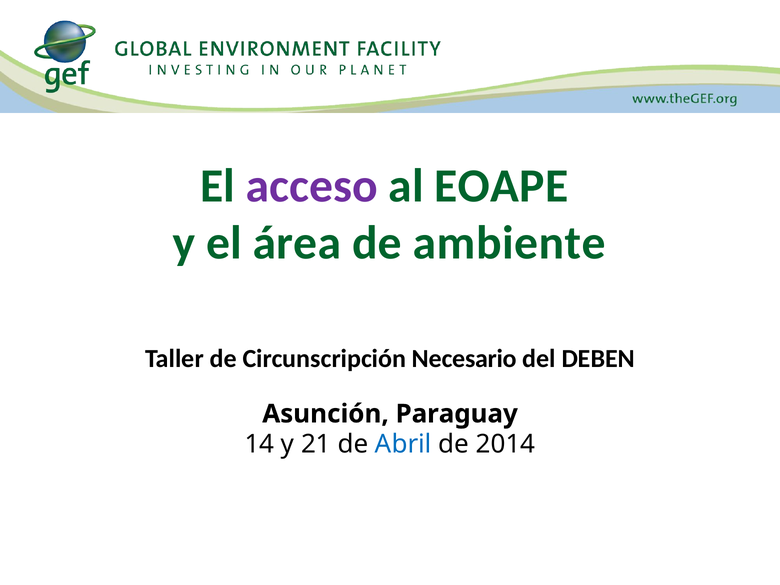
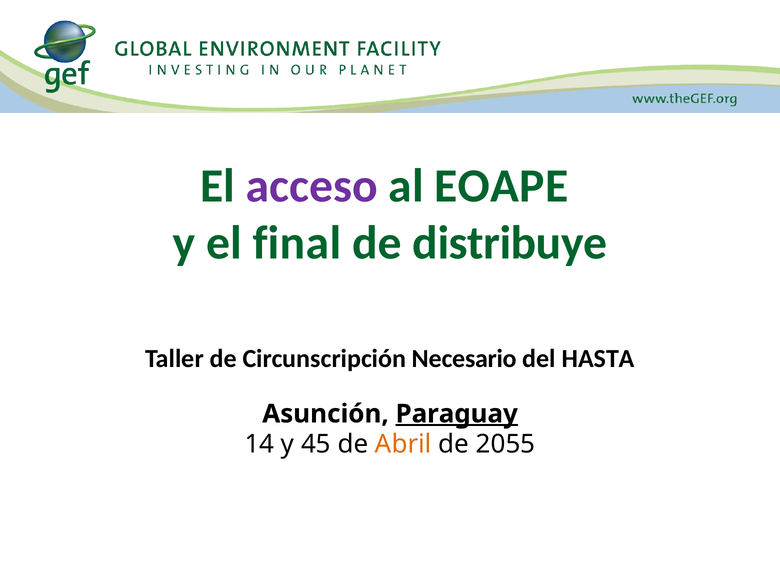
área: área -> final (297, 243)
ambiente: ambiente -> distribuye (510, 243)
DEBEN: DEBEN -> HASTA (598, 359)
Paraguay underline: none -> present (457, 414)
21: 21 -> 45 (316, 444)
Abril colour: blue -> orange (403, 444)
2014: 2014 -> 2055 (506, 444)
